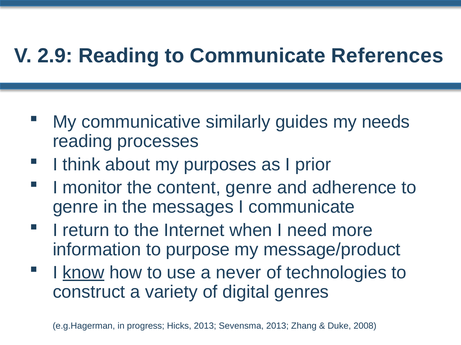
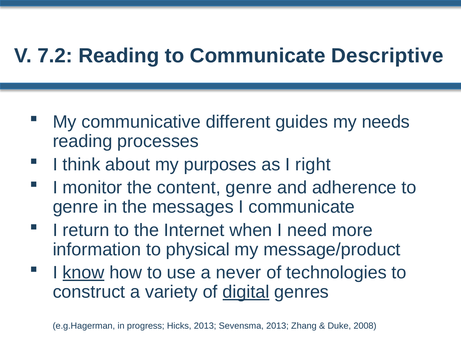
2.9: 2.9 -> 7.2 (55, 56)
References: References -> Descriptive (387, 56)
similarly: similarly -> different (238, 122)
prior: prior -> right (313, 165)
purpose: purpose -> physical (198, 250)
digital underline: none -> present (246, 293)
